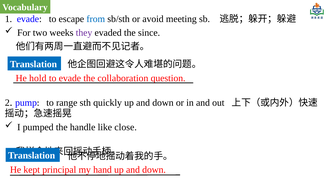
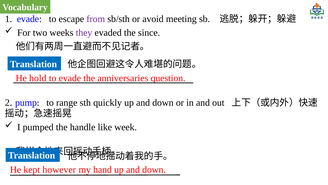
from colour: blue -> purple (96, 19)
collaboration: collaboration -> anniversaries (123, 78)
close: close -> week (126, 127)
principal: principal -> however (59, 169)
